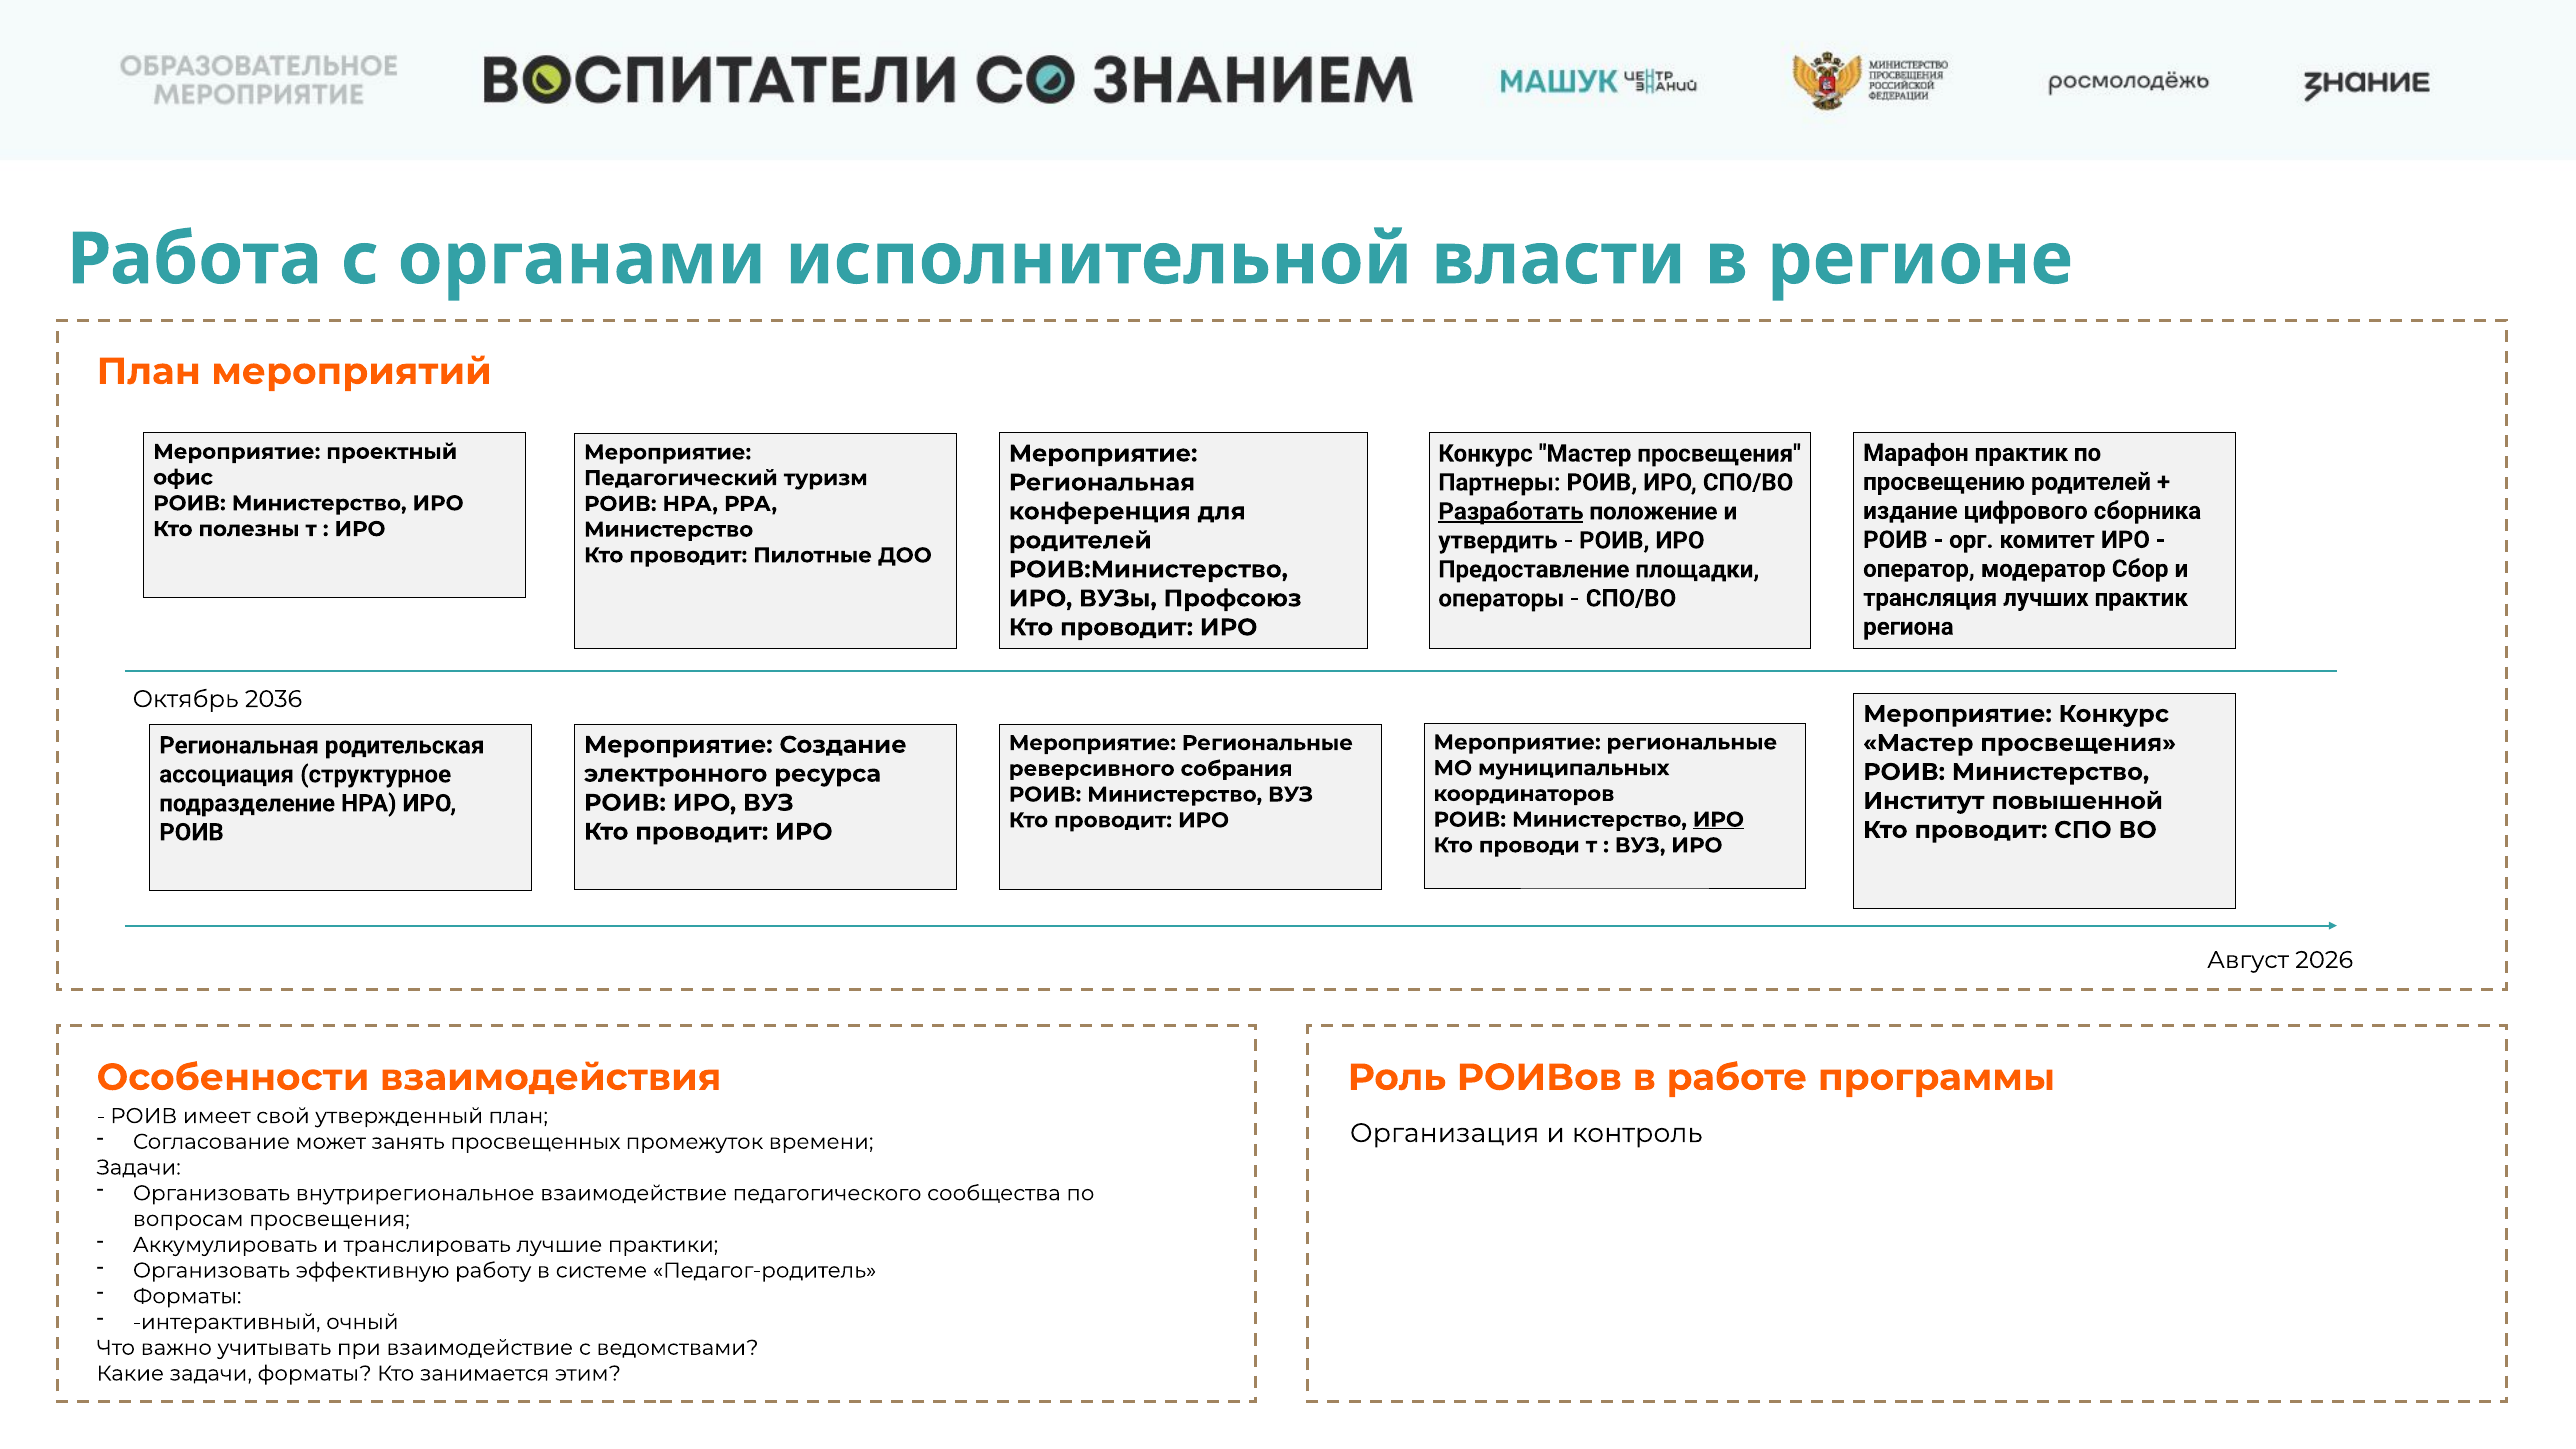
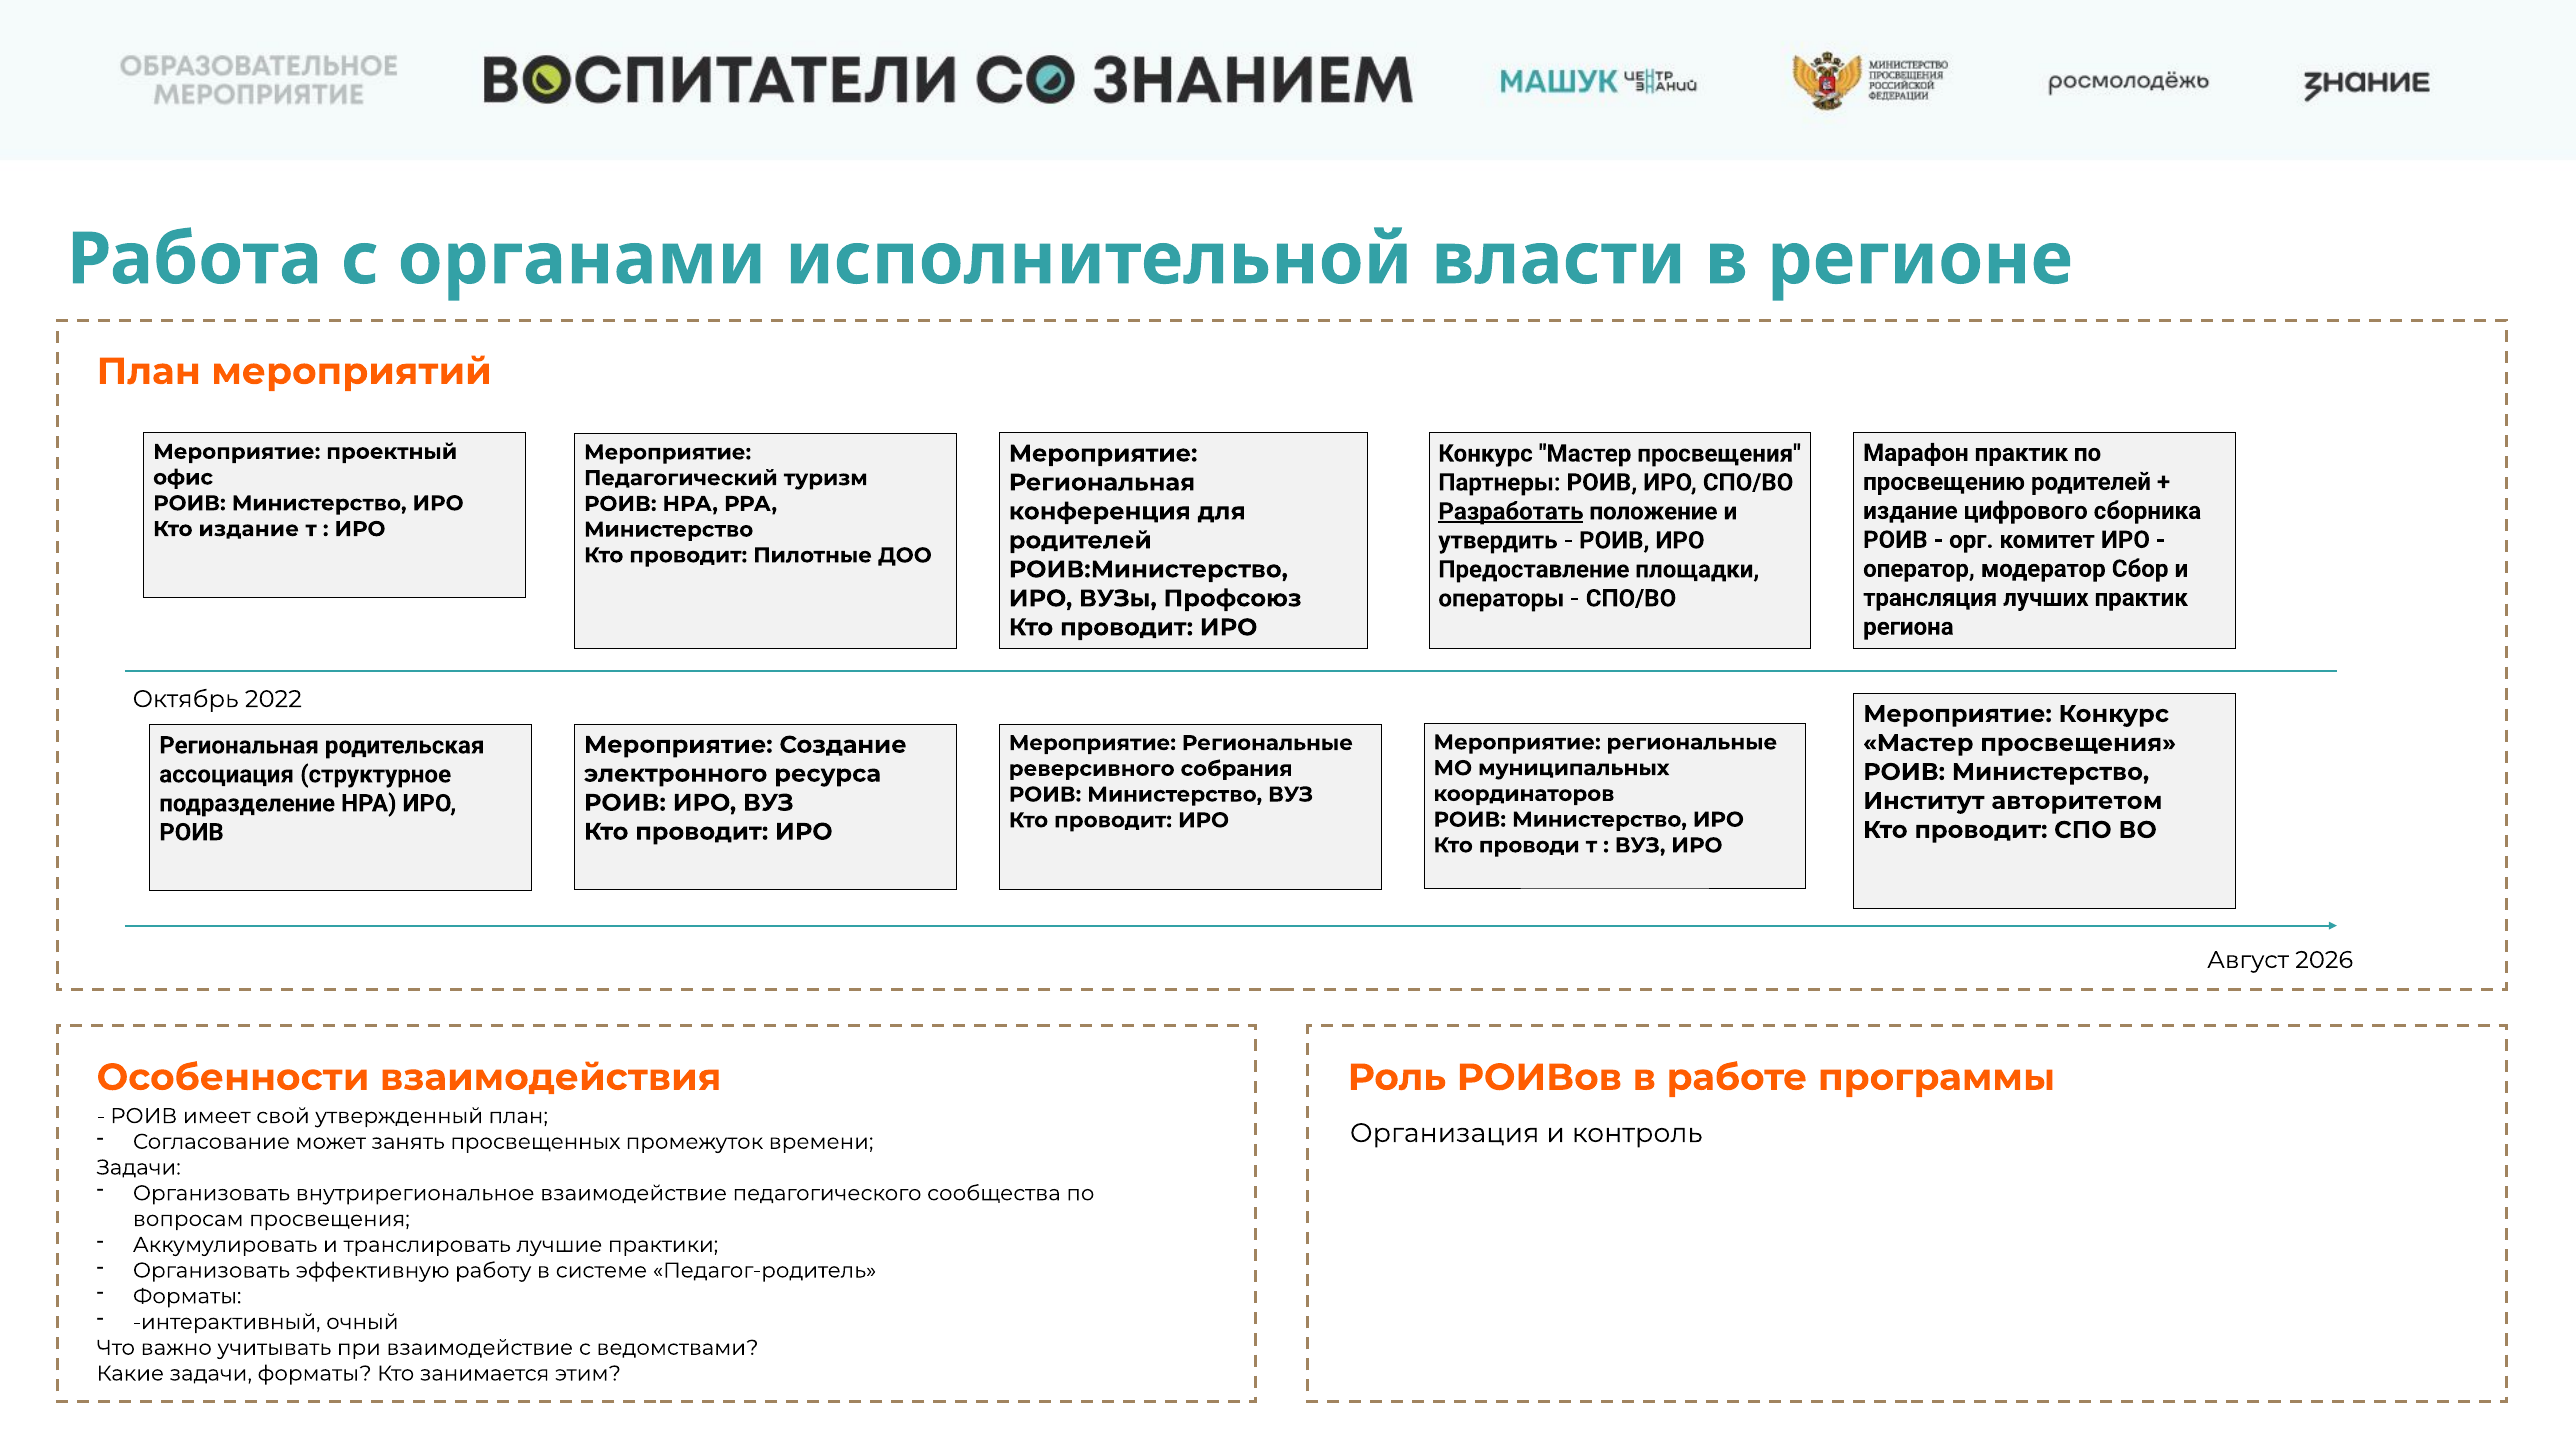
Кто полезны: полезны -> издание (249, 529)
2036: 2036 -> 2022 (273, 699)
повышенной: повышенной -> авторитетом (2077, 801)
ИРО underline: present -> none (1718, 820)
